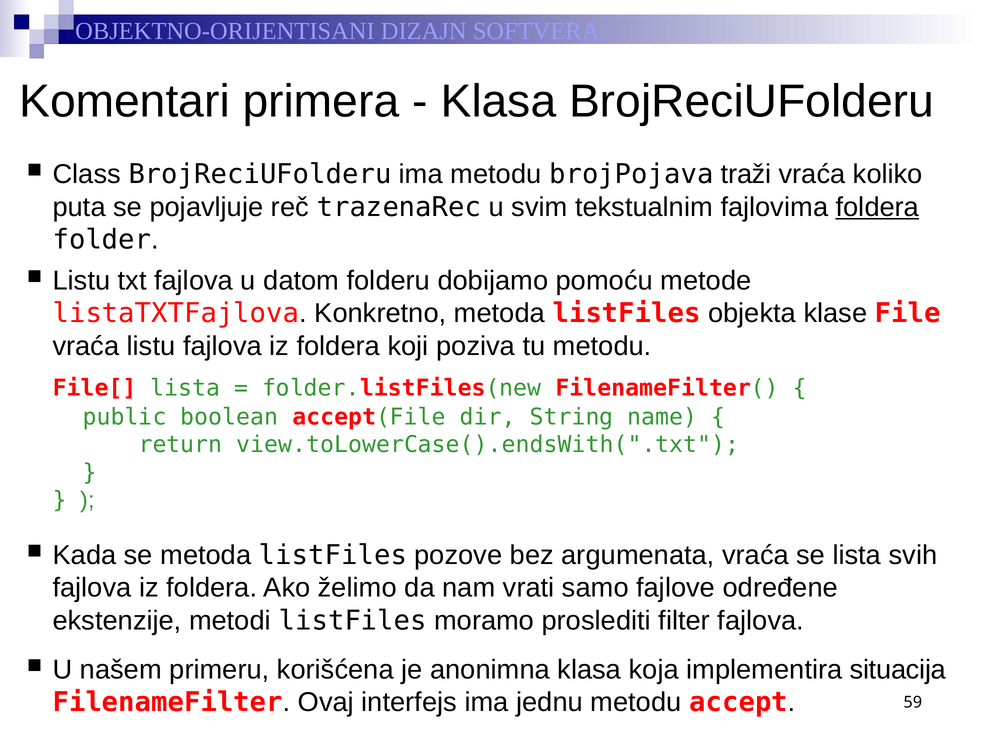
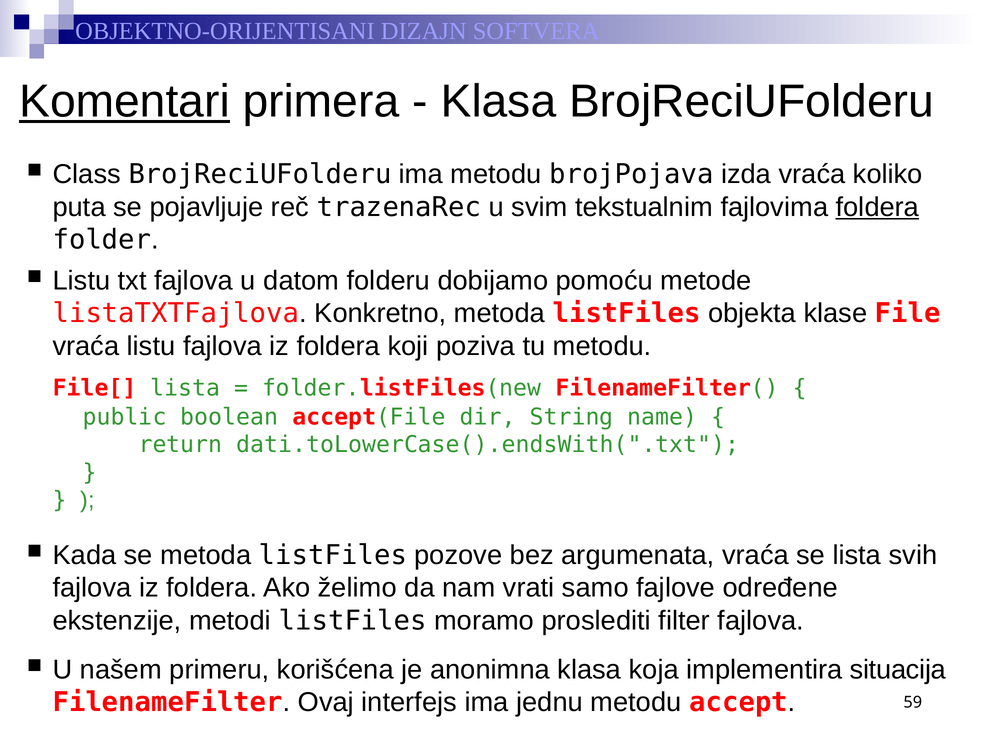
Komentari underline: none -> present (125, 102)
traži: traži -> izda (746, 175)
view.toLowerCase().endsWith(".txt: view.toLowerCase().endsWith(".txt -> dati.toLowerCase().endsWith(".txt (488, 445)
